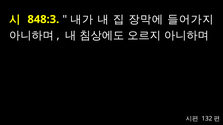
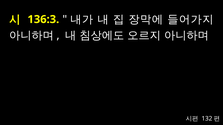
848:3: 848:3 -> 136:3 (43, 19)
